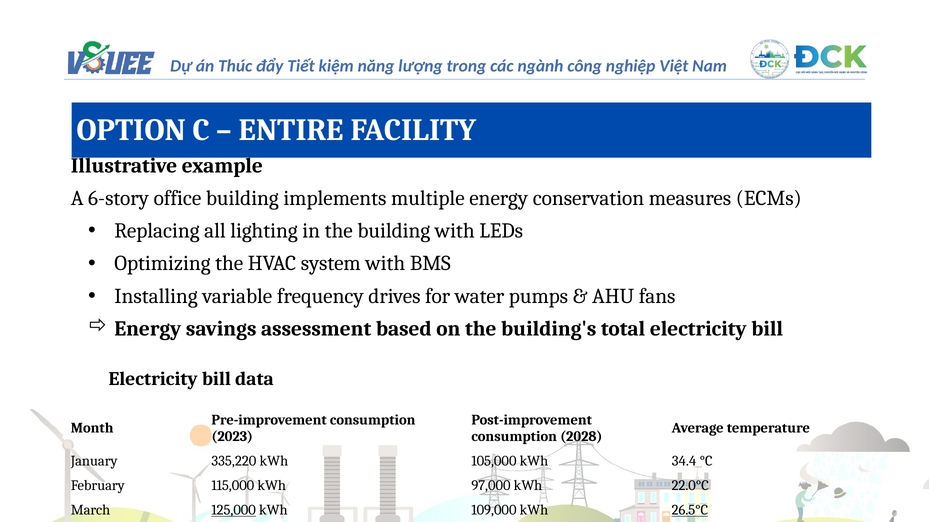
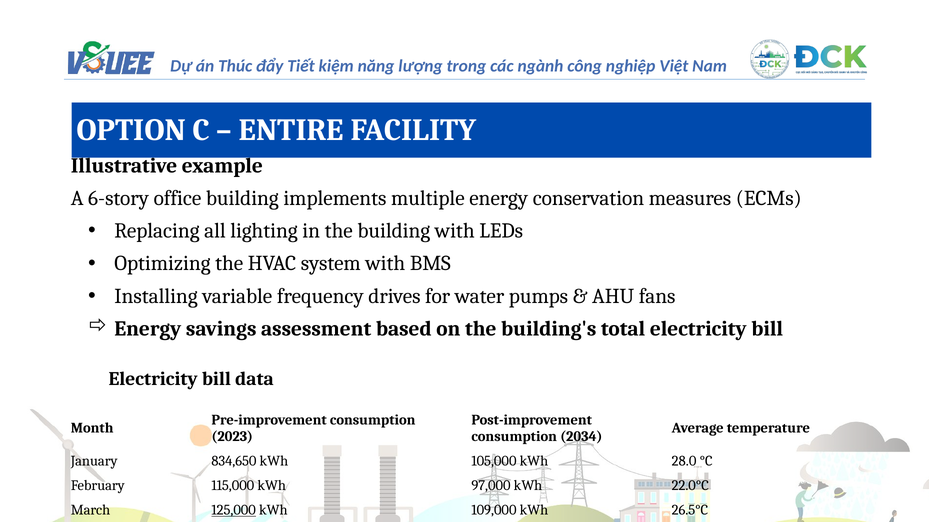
2028: 2028 -> 2034 (581, 437)
335,220: 335,220 -> 834,650 (234, 462)
34.4: 34.4 -> 28.0 (684, 462)
26.5°C underline: present -> none (690, 511)
